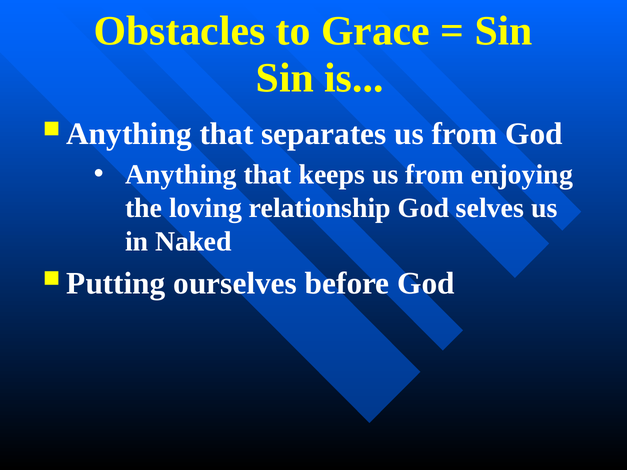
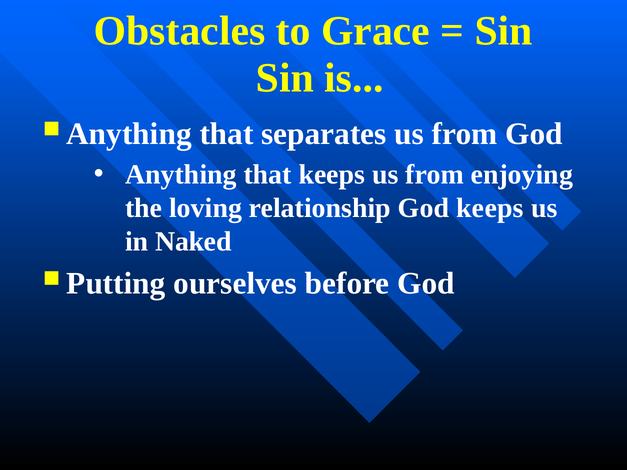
God selves: selves -> keeps (490, 208)
